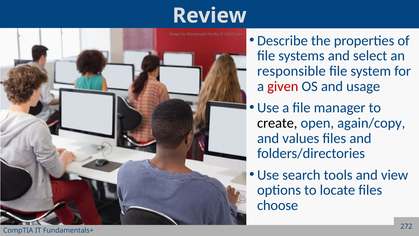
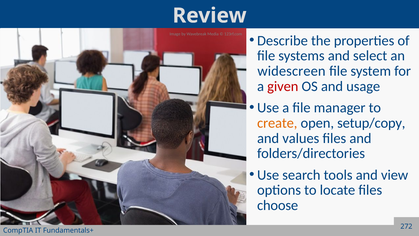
responsible: responsible -> widescreen (291, 71)
create colour: black -> orange (277, 123)
again/copy: again/copy -> setup/copy (371, 123)
